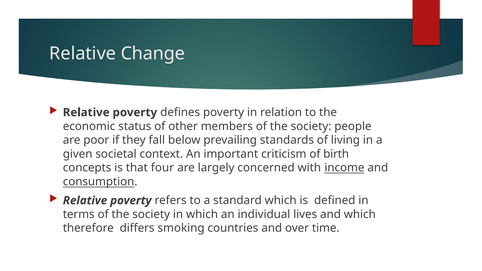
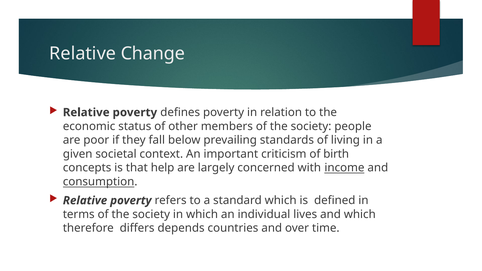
four: four -> help (163, 168)
smoking: smoking -> depends (181, 228)
